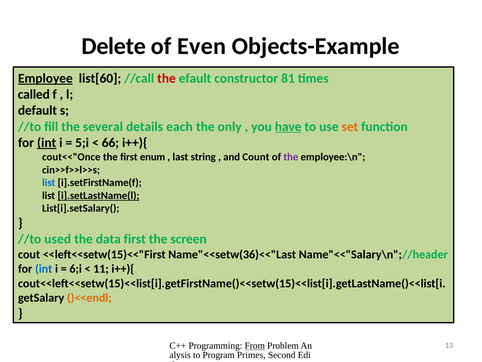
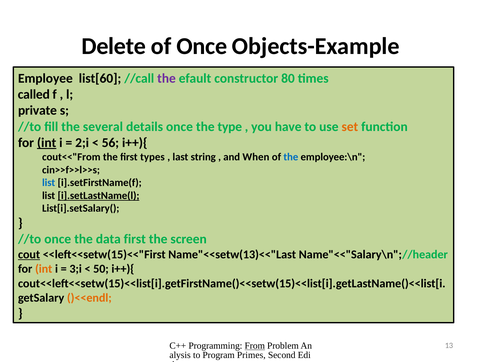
of Even: Even -> Once (202, 46)
Employee underline: present -> none (45, 78)
the colour: red -> purple (167, 78)
81: 81 -> 80 (288, 78)
default: default -> private (37, 110)
details each: each -> once (179, 126)
only: only -> type (230, 126)
have underline: present -> none (288, 126)
5;i: 5;i -> 2;i (82, 143)
66: 66 -> 56 (110, 143)
cout<<"Once: cout<<"Once -> cout<<"From (71, 157)
enum: enum -> types (152, 157)
Count: Count -> When (256, 157)
the colour: purple -> blue (291, 157)
//to used: used -> once (58, 239)
cout underline: none -> present (29, 254)
Name"<<setw(36)<<"Last: Name"<<setw(36)<<"Last -> Name"<<setw(13)<<"Last (232, 254)
int colour: blue -> orange (44, 269)
6;i: 6;i -> 3;i (76, 269)
11: 11 -> 50 (101, 269)
